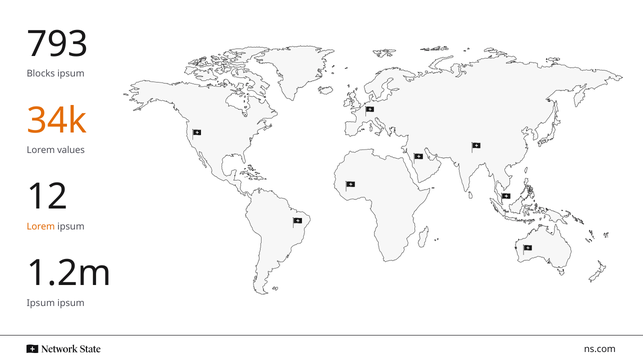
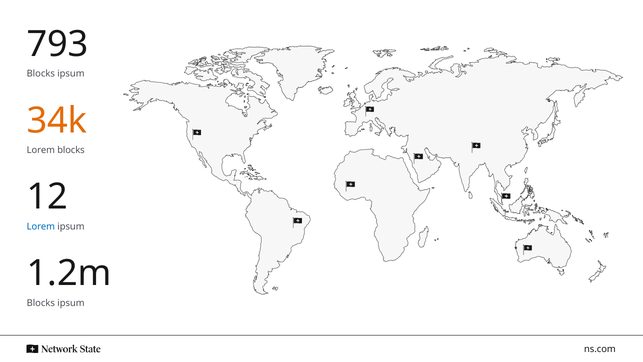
Lorem values: values -> blocks (71, 150)
Lorem colour: orange -> blue (41, 227)
Ipsum: Ipsum -> Blocks (41, 303)
